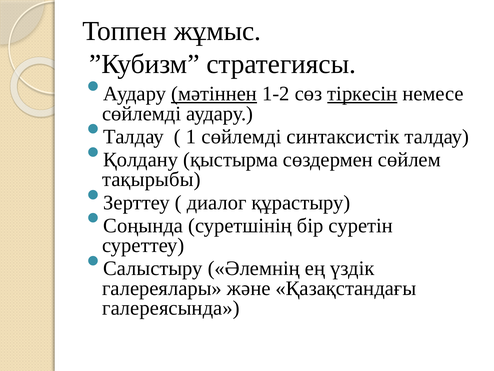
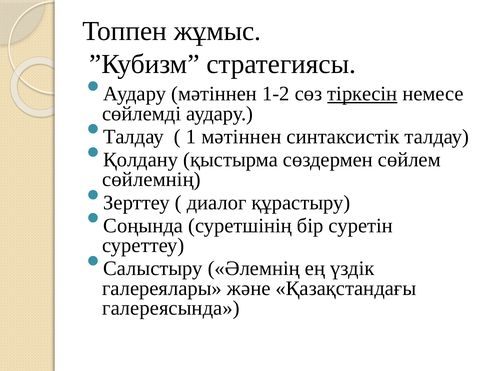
мәтіннен underline: present -> none (214, 94)
1 сөйлемді: сөйлемді -> мәтіннен (241, 136)
тақырыбы: тақырыбы -> сөйлемнің (151, 179)
